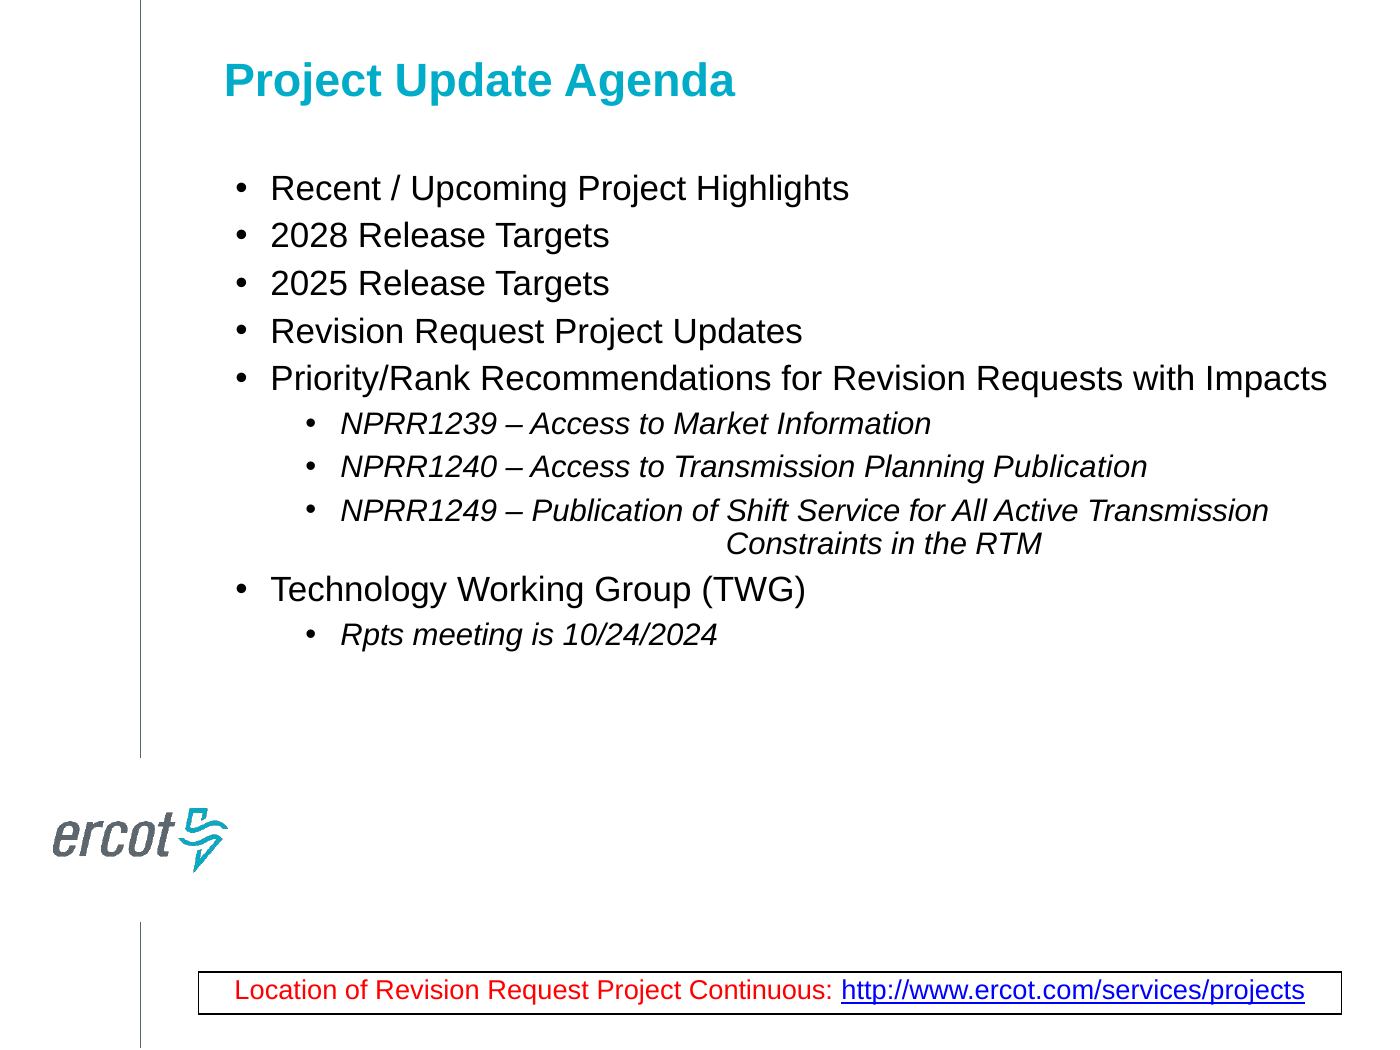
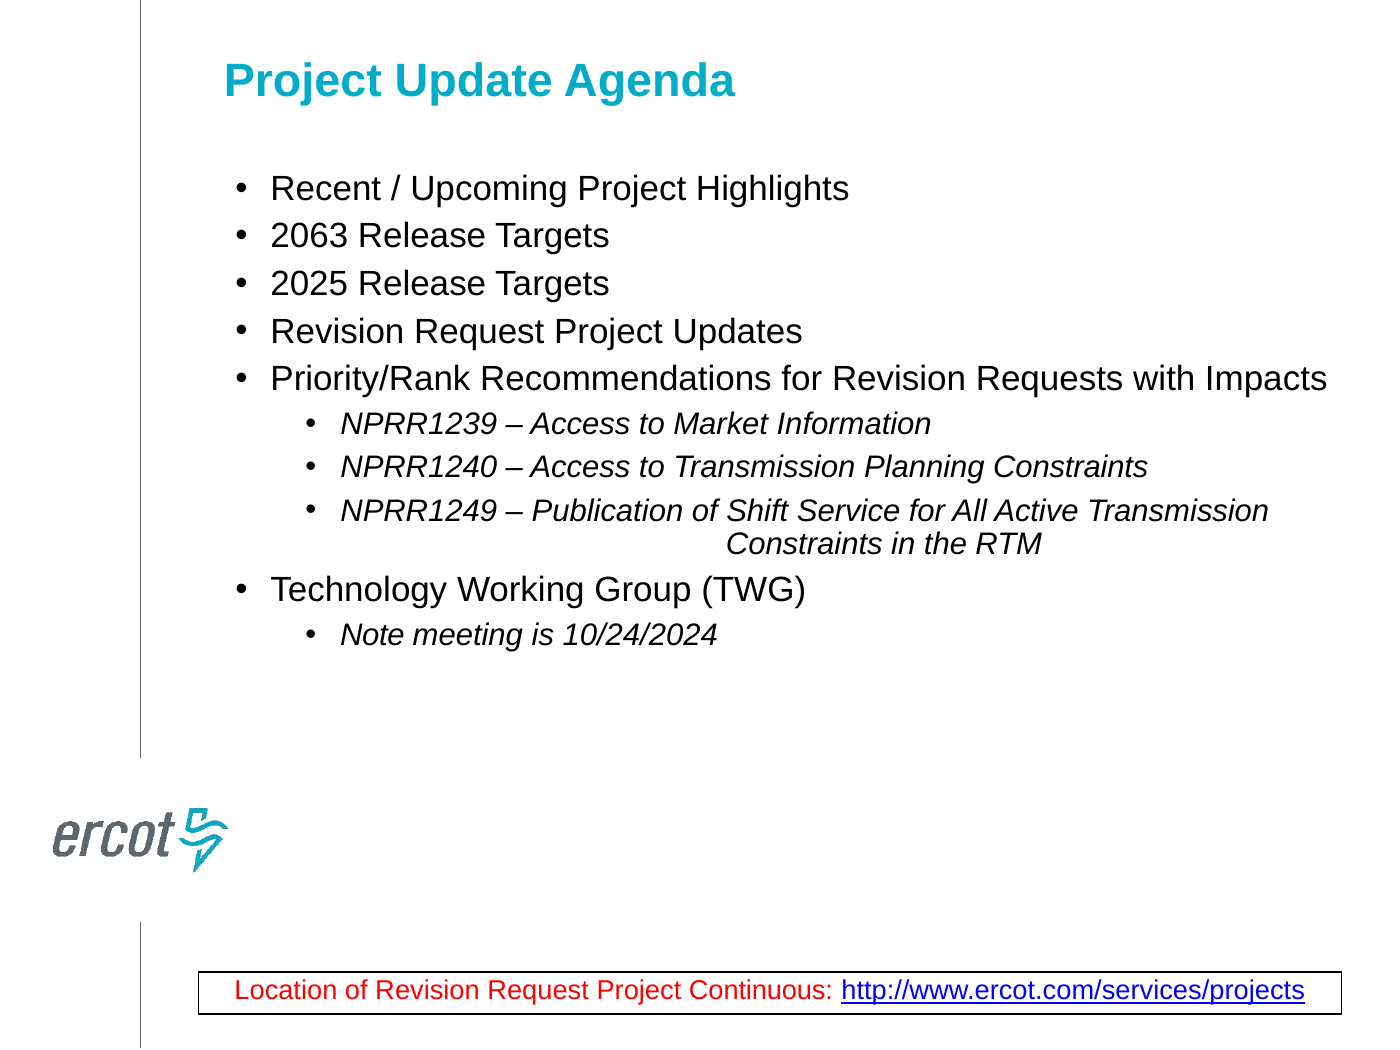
2028: 2028 -> 2063 (309, 236)
Planning Publication: Publication -> Constraints (1071, 468)
Rpts: Rpts -> Note (372, 635)
